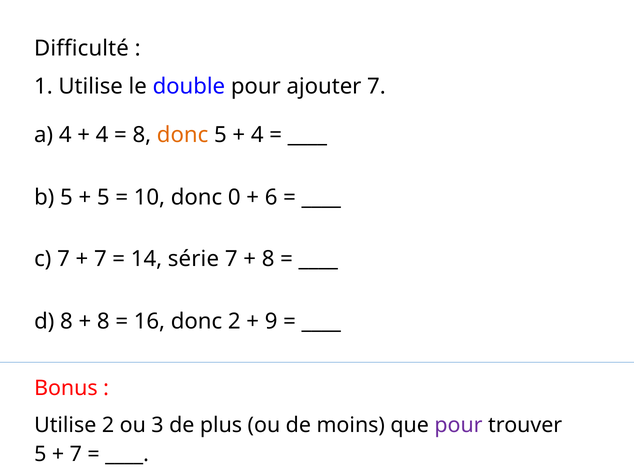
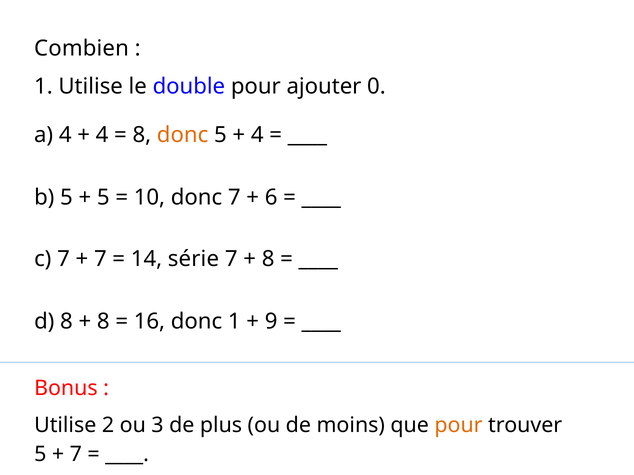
Difficulté: Difficulté -> Combien (81, 48)
ajouter 7: 7 -> 0 (376, 87)
donc 0: 0 -> 7 (234, 198)
donc 2: 2 -> 1 (234, 322)
pour colour: purple -> orange (458, 426)
